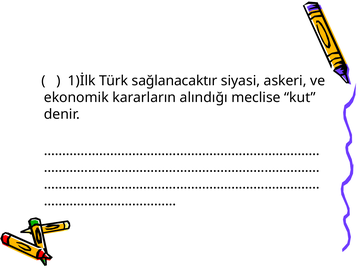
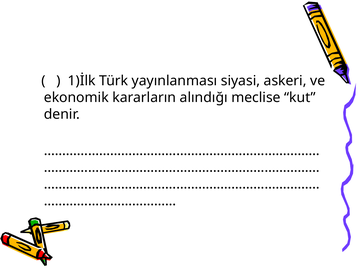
sağlanacaktır: sağlanacaktır -> yayınlanması (175, 81)
